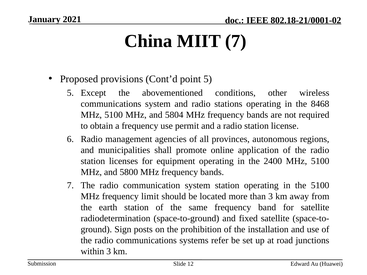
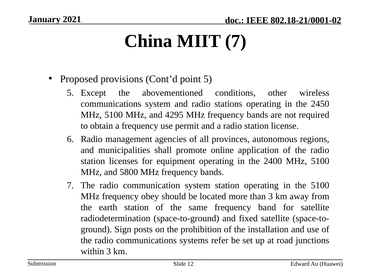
8468: 8468 -> 2450 (320, 104)
5804: 5804 -> 4295 (174, 115)
limit: limit -> obey (150, 197)
